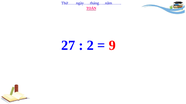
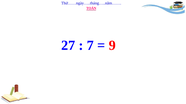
2: 2 -> 7 (90, 46)
